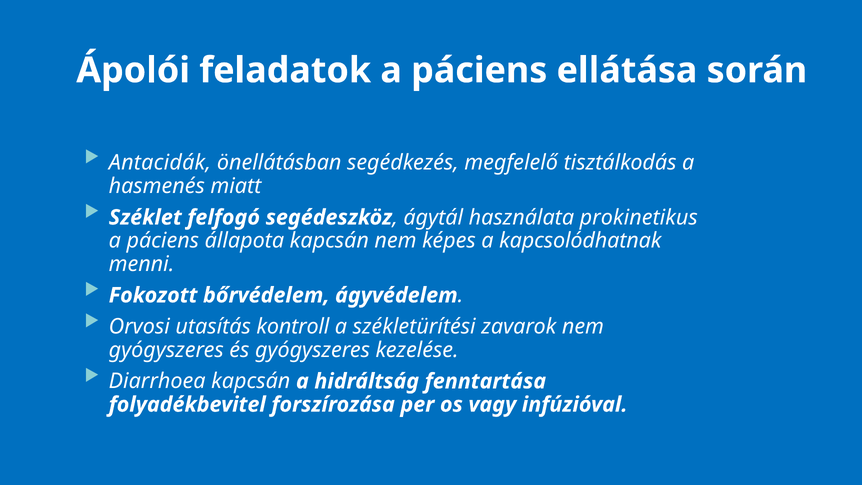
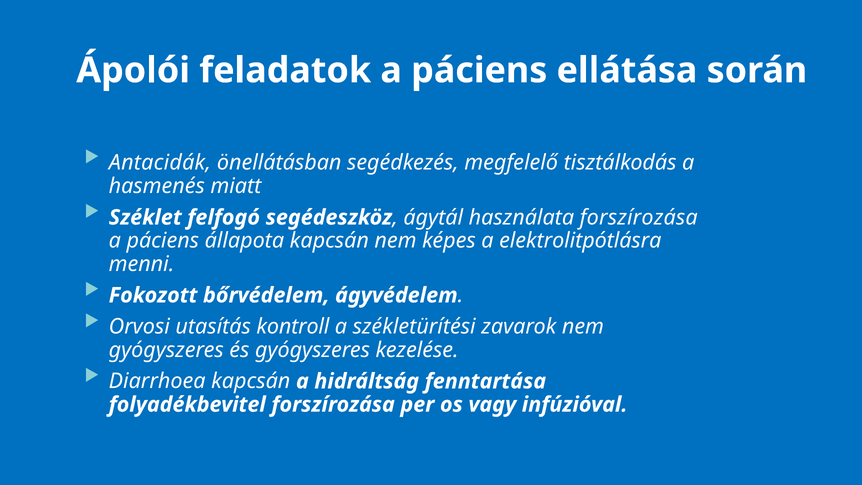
használata prokinetikus: prokinetikus -> forszírozása (639, 217)
kapcsolódhatnak: kapcsolódhatnak -> elektrolitpótlásra (580, 241)
